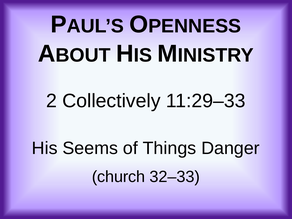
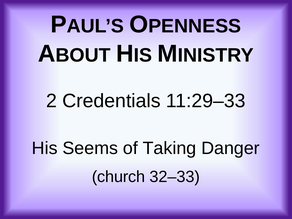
Collectively: Collectively -> Credentials (111, 101)
Things: Things -> Taking (169, 148)
